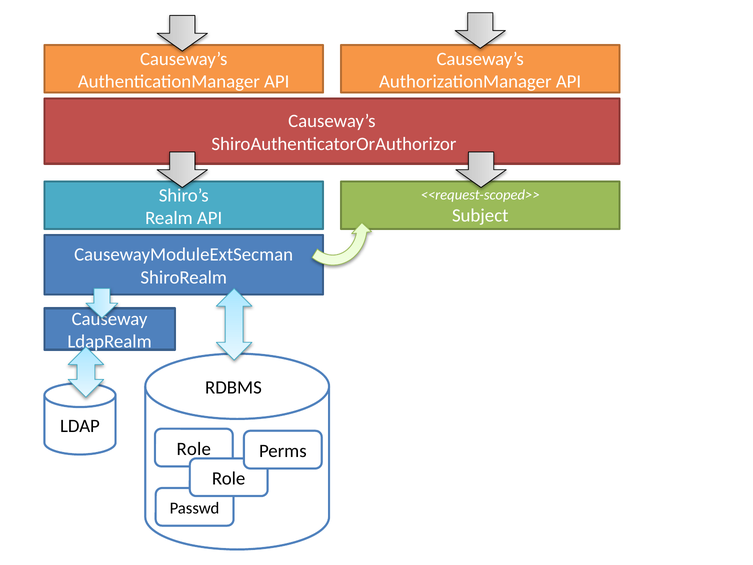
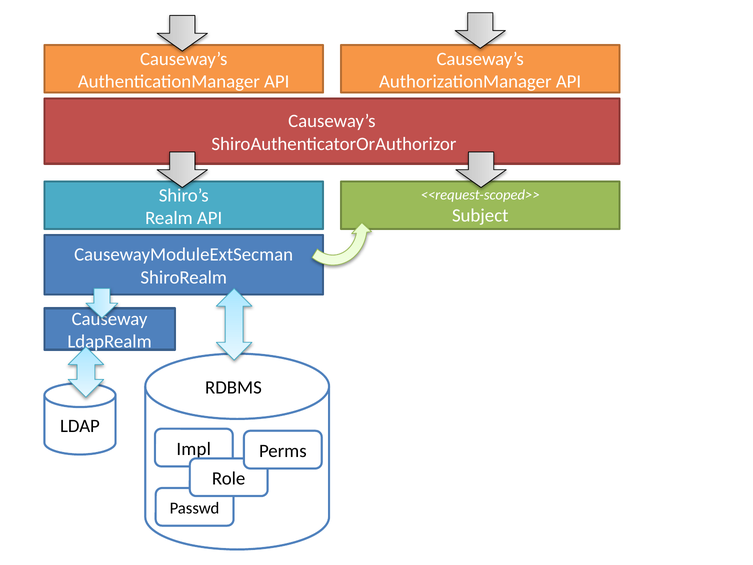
Role: Role -> Impl (194, 449)
